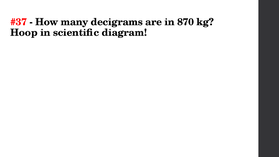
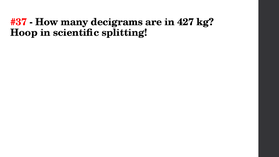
870: 870 -> 427 (186, 22)
diagram: diagram -> splitting (124, 33)
